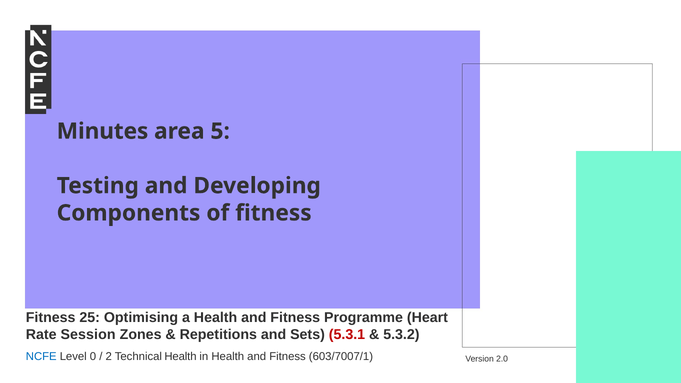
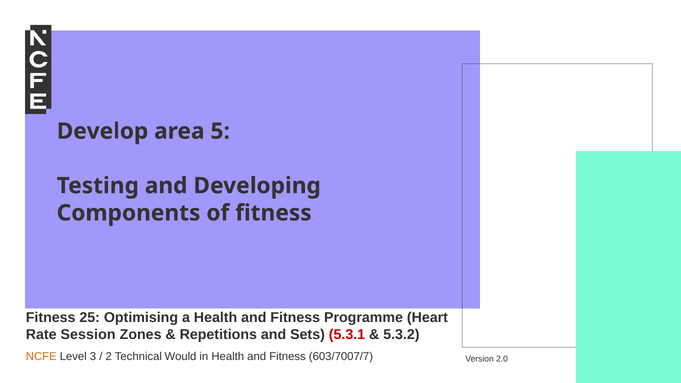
Minutes: Minutes -> Develop (102, 131)
NCFE colour: blue -> orange (41, 357)
0: 0 -> 3 (93, 357)
Technical Health: Health -> Would (180, 357)
603/7007/1: 603/7007/1 -> 603/7007/7 (341, 357)
